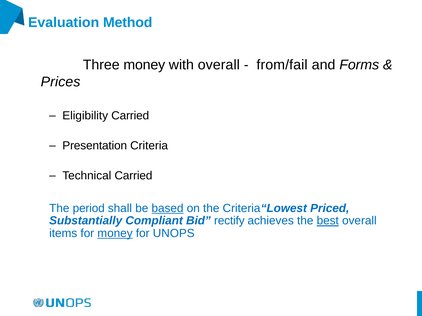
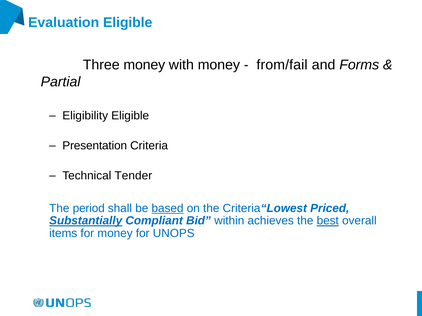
Evaluation Method: Method -> Eligible (128, 23)
with overall: overall -> money (219, 65)
Prices: Prices -> Partial (61, 82)
Eligibility Carried: Carried -> Eligible (130, 116)
Technical Carried: Carried -> Tender (133, 176)
Substantially underline: none -> present (86, 221)
rectify: rectify -> within (229, 221)
money underline: present -> none (115, 234)
